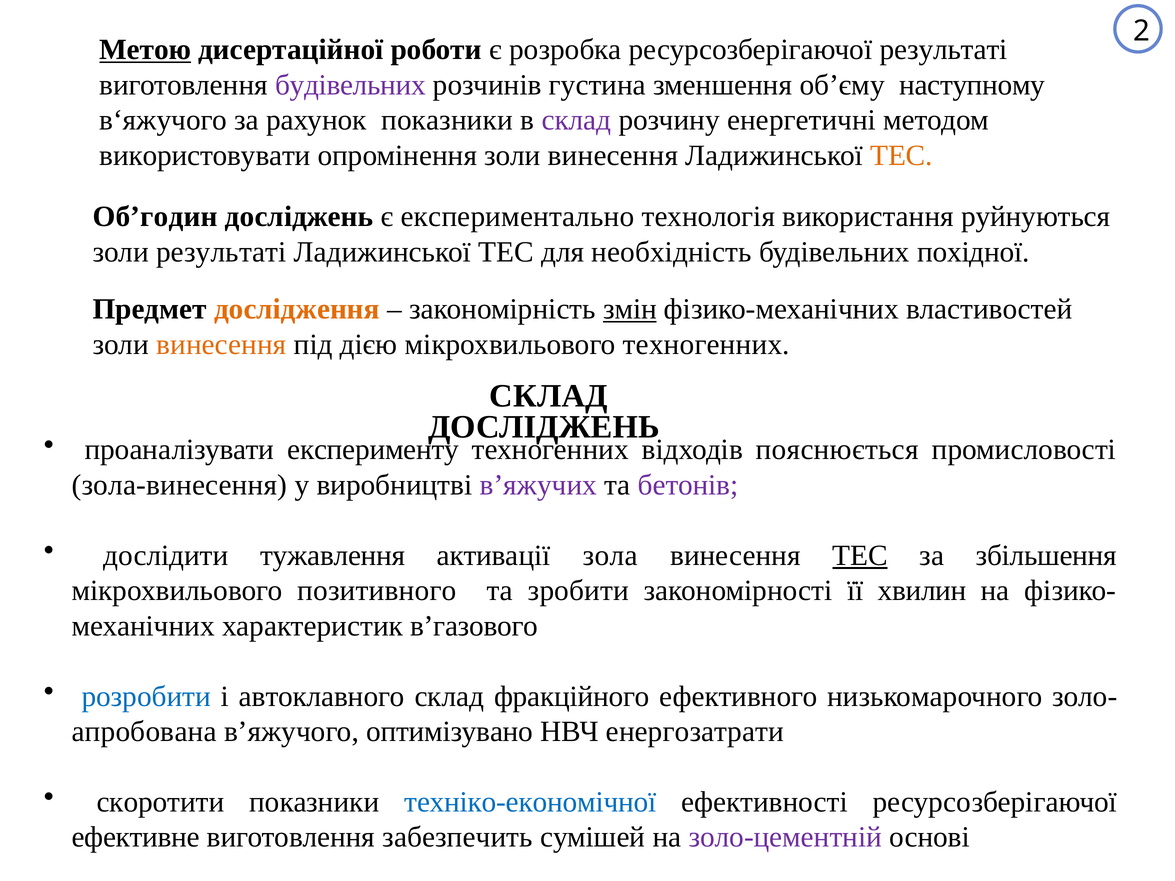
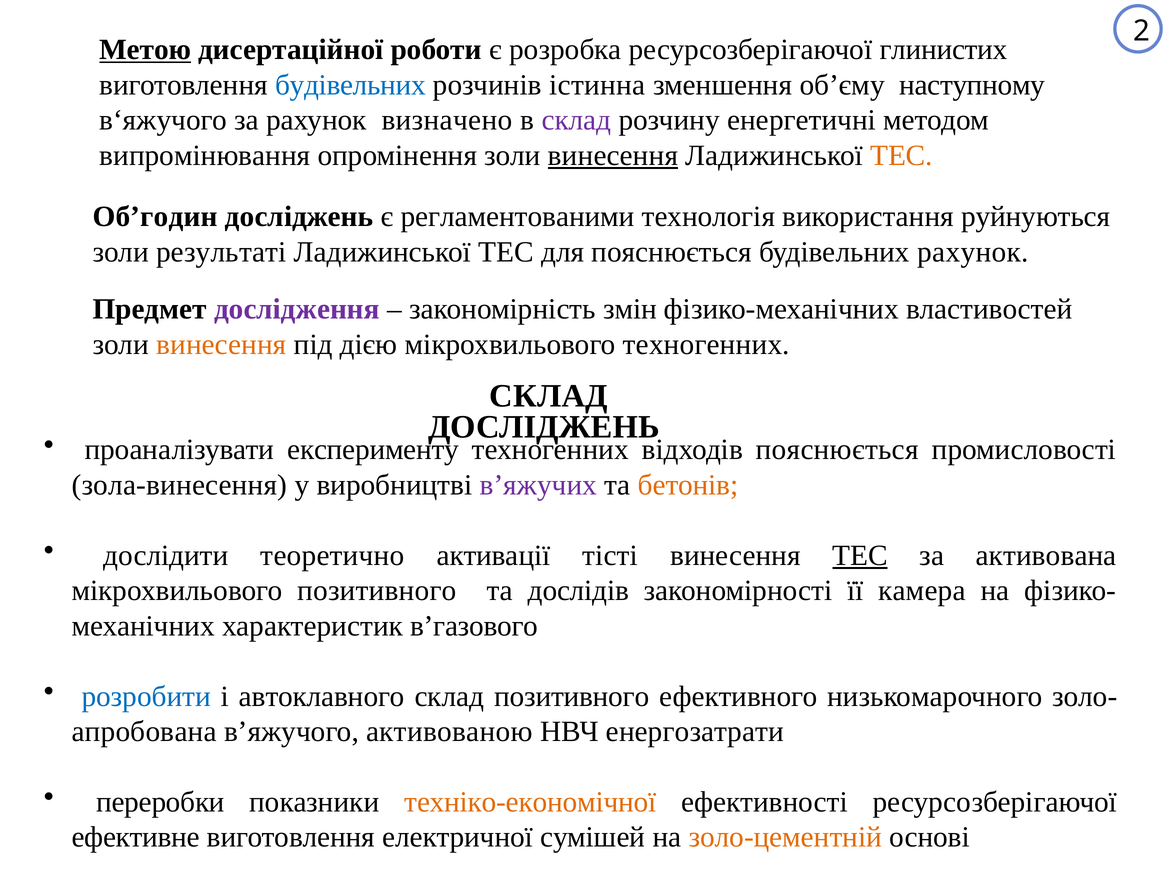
ресурсозберігаючої результаті: результаті -> глинистих (944, 50)
будівельних colour: purple -> blue (350, 85)
густина: густина -> істинна (597, 85)
рахунок показники: показники -> визначено (447, 120)
використовувати: використовувати -> випромінювання (205, 155)
винесення underline: none -> present (613, 155)
експериментально: експериментально -> регламентованими (518, 217)
для необхідність: необхідність -> пояснюється (672, 252)
будівельних похідної: похідної -> рахунок (973, 252)
дослідження colour: orange -> purple (297, 309)
змін underline: present -> none (630, 309)
бетонів colour: purple -> orange (688, 485)
тужавлення: тужавлення -> теоретично (332, 556)
зола: зола -> тісті (610, 556)
збільшення: збільшення -> активована (1046, 556)
зробити: зробити -> дослідів (578, 591)
хвилин: хвилин -> камера (922, 591)
склад фракційного: фракційного -> позитивного (572, 697)
оптимізувано: оптимізувано -> активованою (449, 732)
скоротити: скоротити -> переробки (161, 802)
техніко-економічної colour: blue -> orange (530, 802)
забезпечить: забезпечить -> електричної (458, 838)
золо-цементній colour: purple -> orange (785, 838)
